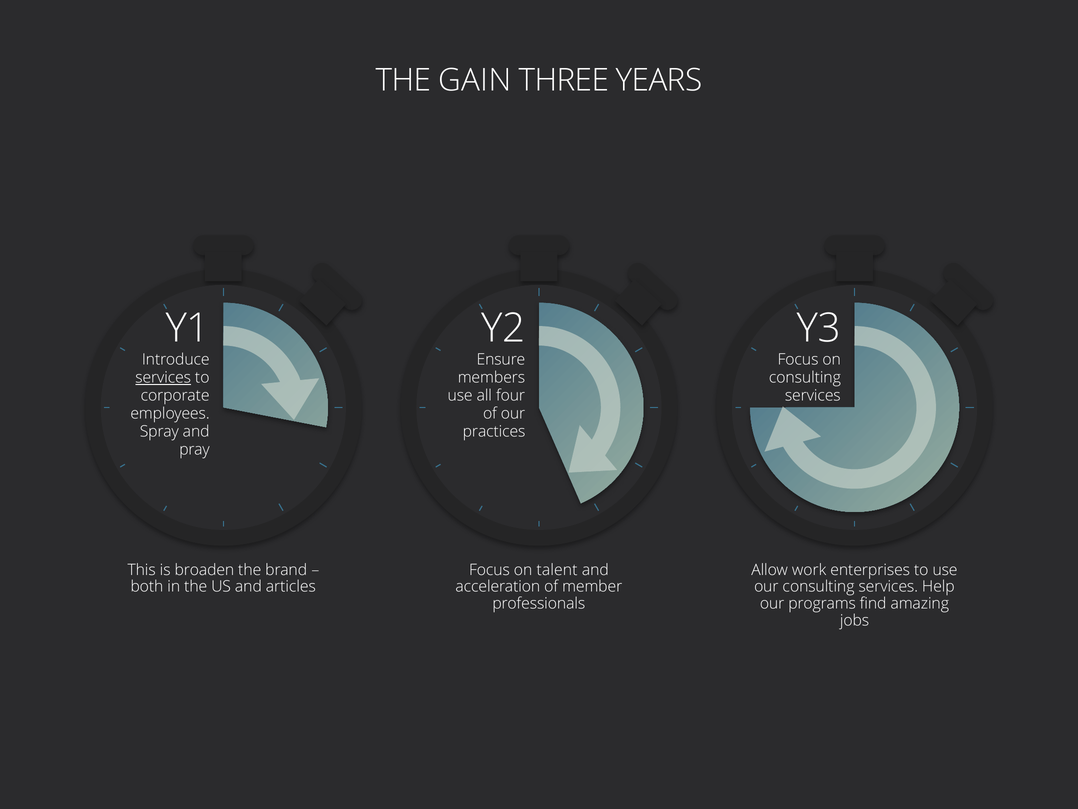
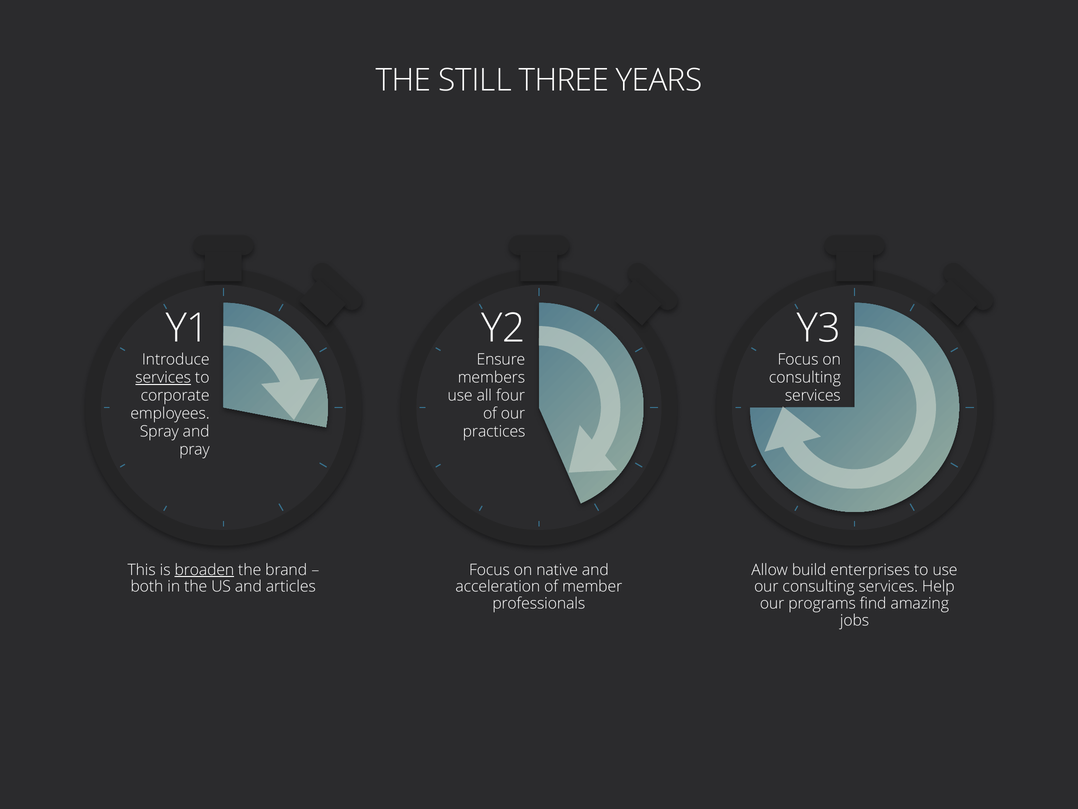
GAIN: GAIN -> STILL (475, 81)
broaden underline: none -> present (204, 569)
talent: talent -> native (557, 569)
work: work -> build (809, 569)
